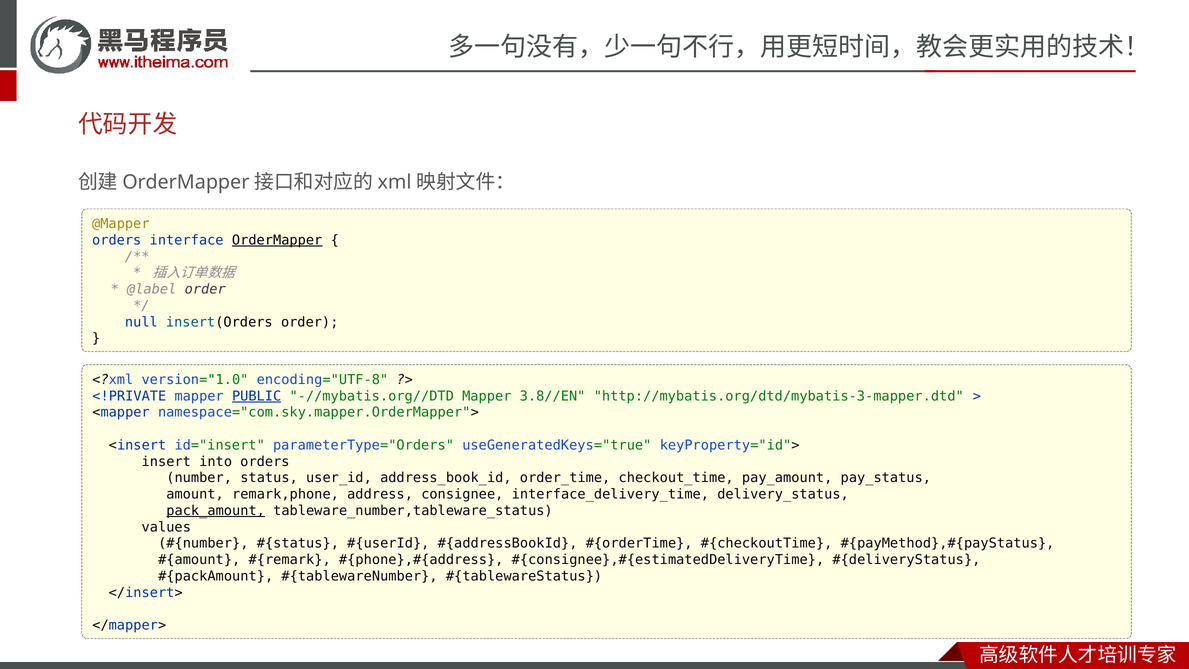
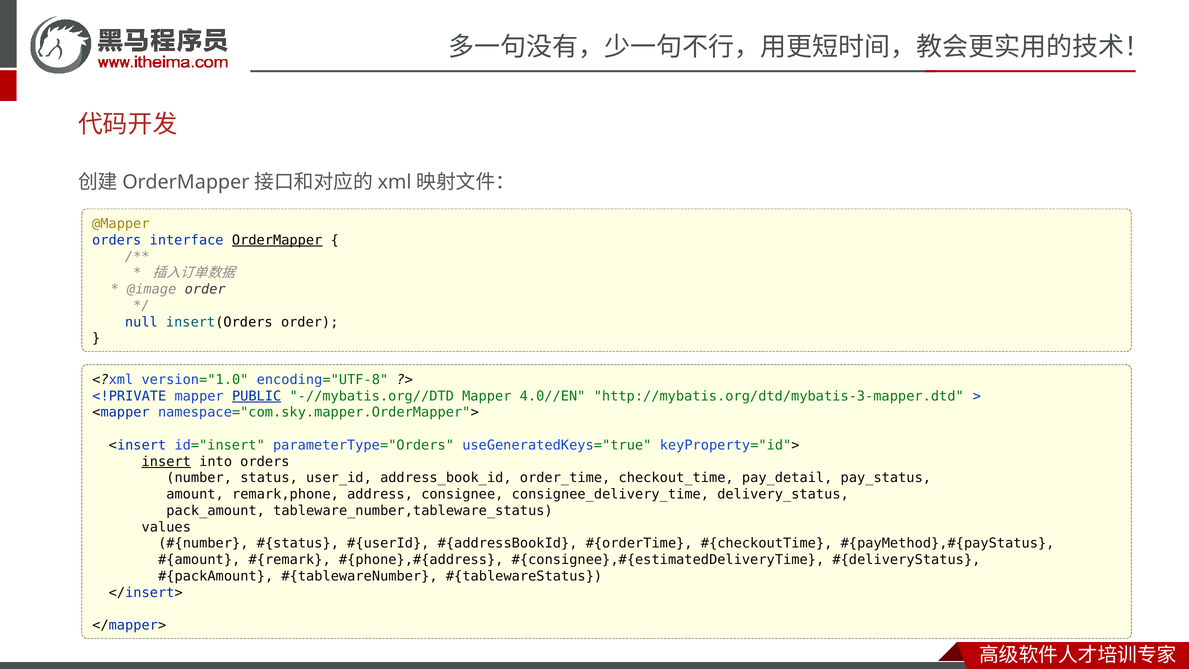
@label: @label -> @image (152, 289)
3.8//EN: 3.8//EN -> 4.0//EN (553, 396)
insert underline: none -> present (166, 461)
pay_amount: pay_amount -> pay_detail (787, 478)
interface_delivery_time: interface_delivery_time -> consignee_delivery_time (610, 494)
pack_amount underline: present -> none (216, 511)
